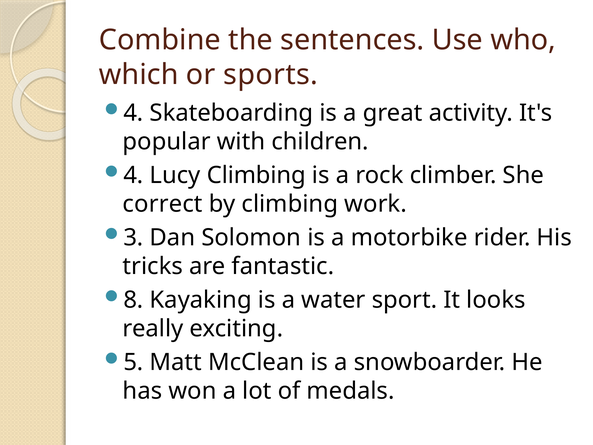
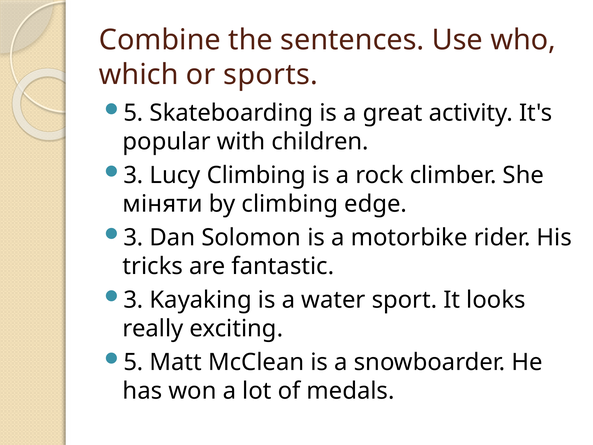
4: 4 -> 5 (133, 113)
4: 4 -> 3 (133, 175)
correct: correct -> мiняти (163, 204)
work: work -> edge (376, 204)
8: 8 -> 3 (133, 300)
